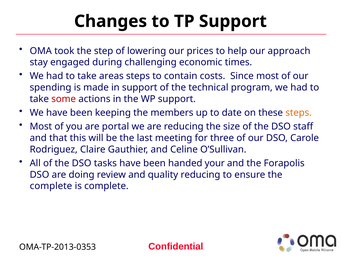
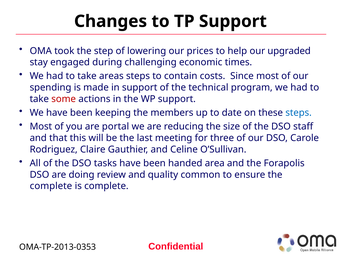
approach: approach -> upgraded (289, 51)
steps colour: orange -> blue (299, 113)
your: your -> area (215, 163)
quality reducing: reducing -> common (200, 174)
